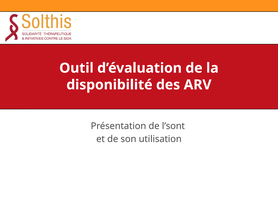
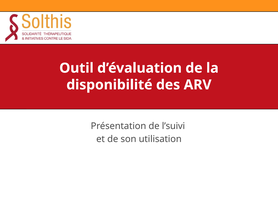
l’sont: l’sont -> l’suivi (173, 126)
